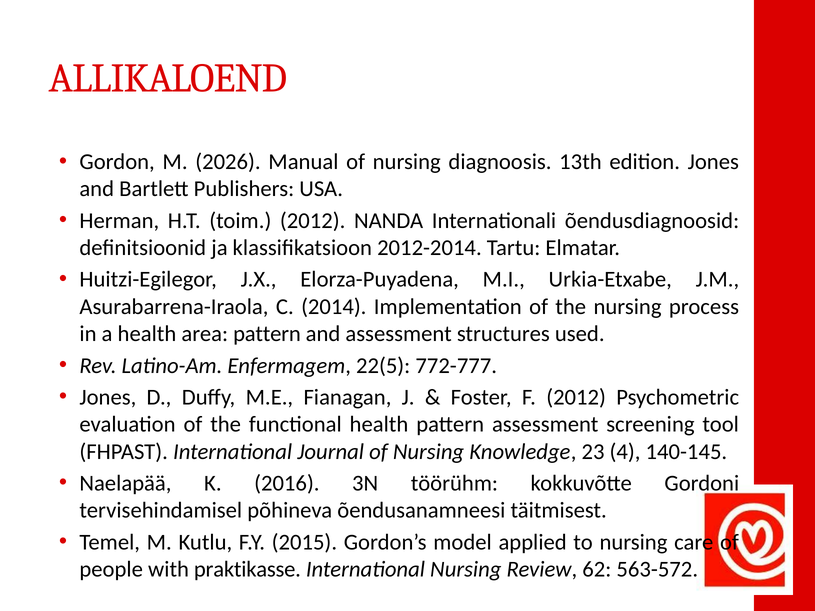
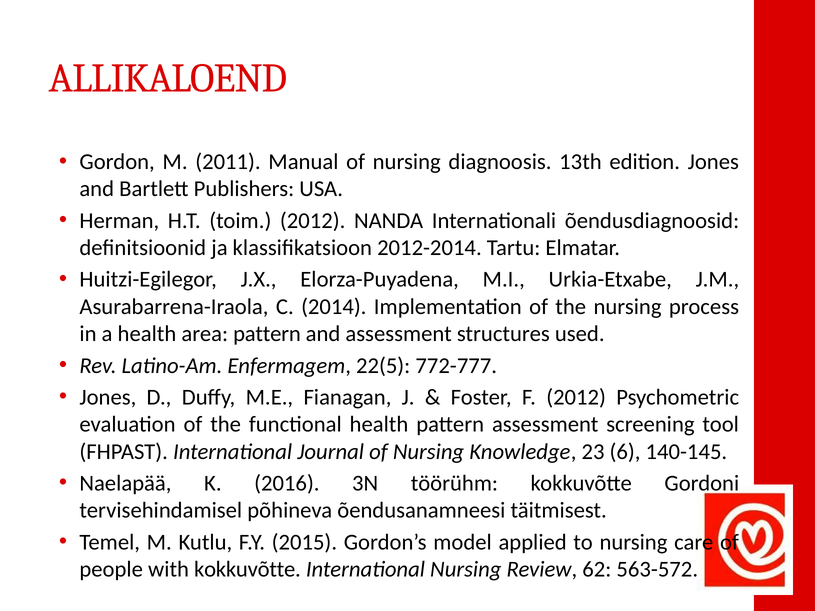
2026: 2026 -> 2011 (228, 162)
4: 4 -> 6 (625, 452)
with praktikasse: praktikasse -> kokkuvõtte (247, 570)
